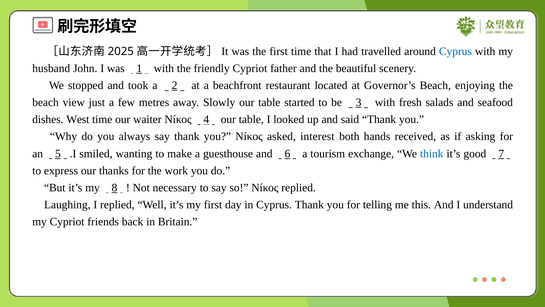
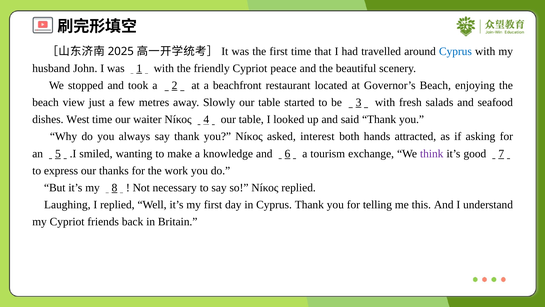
father: father -> peace (283, 68)
received: received -> attracted (415, 136)
guesthouse: guesthouse -> knowledge (228, 153)
think colour: blue -> purple (432, 153)
